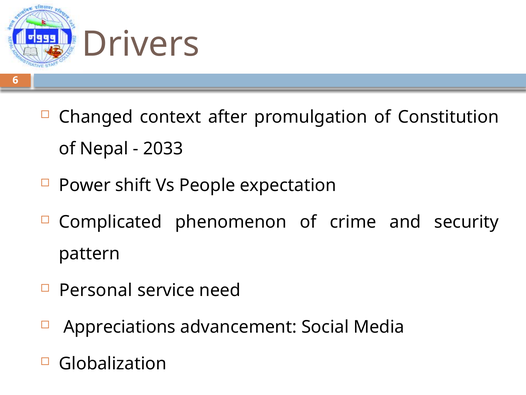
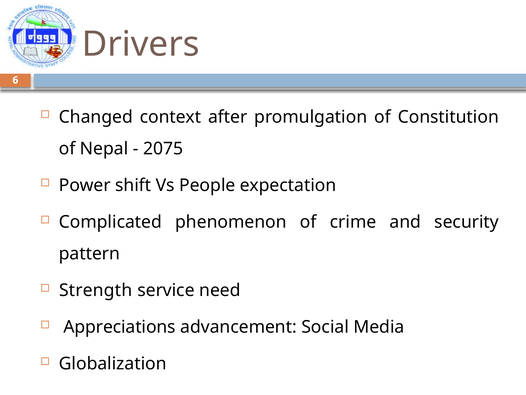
2033: 2033 -> 2075 (163, 148)
Personal: Personal -> Strength (96, 290)
